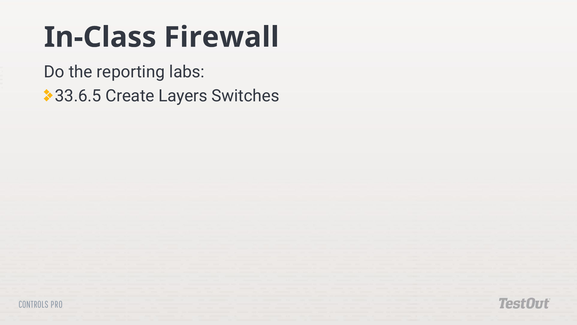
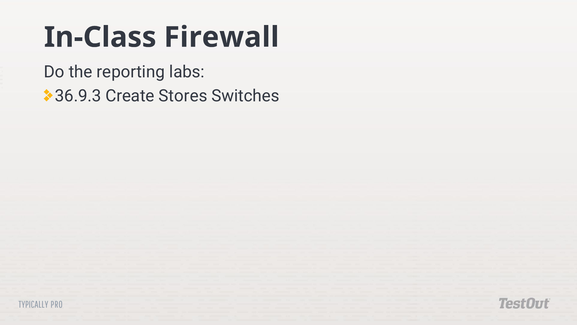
33.6.5: 33.6.5 -> 36.9.3 (78, 96)
Layers: Layers -> Stores (183, 96)
CONTROLS: CONTROLS -> TYPICALLY (33, 304)
